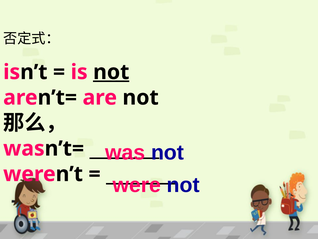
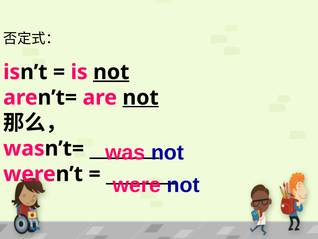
not underline: none -> present (141, 97)
